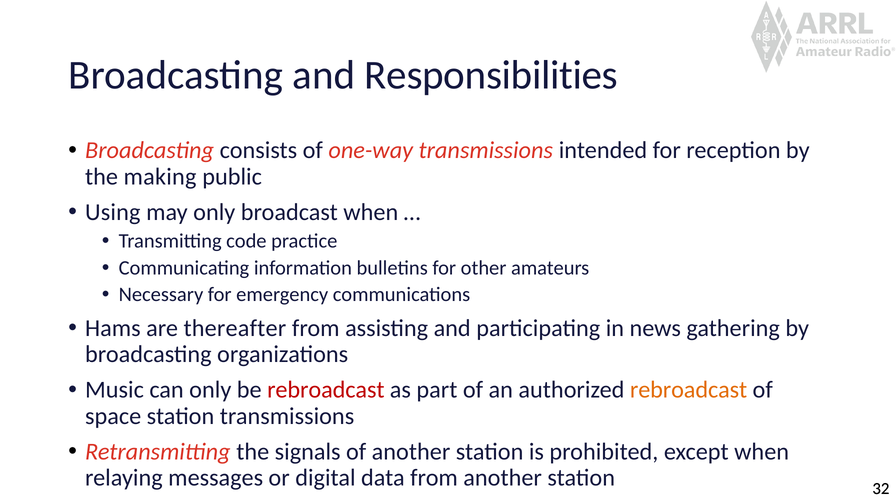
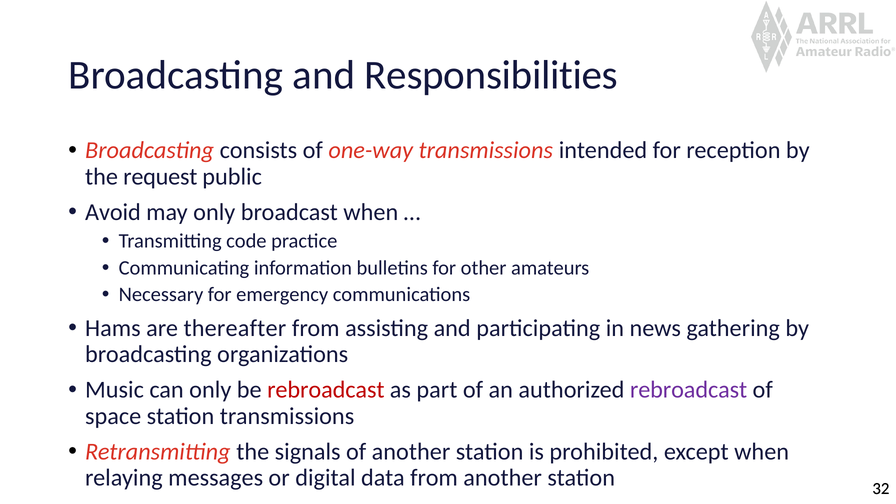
making: making -> request (160, 177)
Using: Using -> Avoid (113, 212)
rebroadcast colour: orange -> purple (689, 390)
